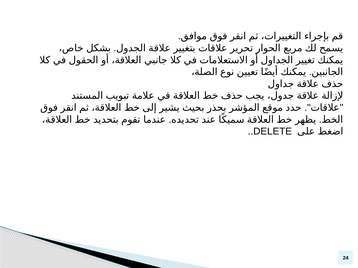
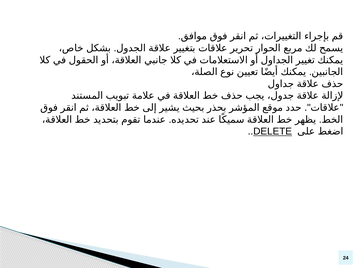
DELETE underline: none -> present (273, 132)
